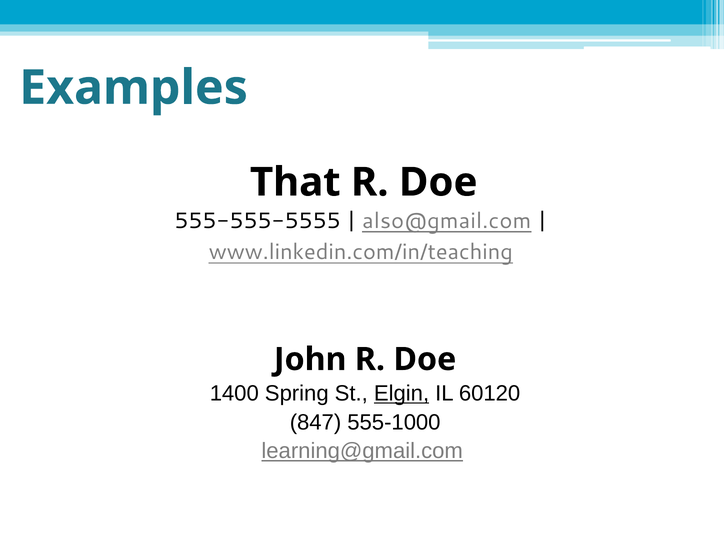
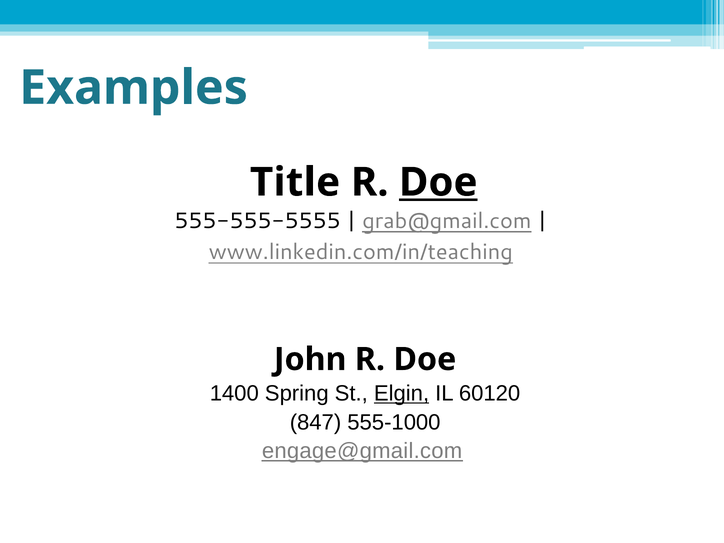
That: That -> Title (295, 182)
Doe underline: none -> present (438, 182)
also@gmail.com: also@gmail.com -> grab@gmail.com (447, 221)
learning@gmail.com: learning@gmail.com -> engage@gmail.com (362, 451)
